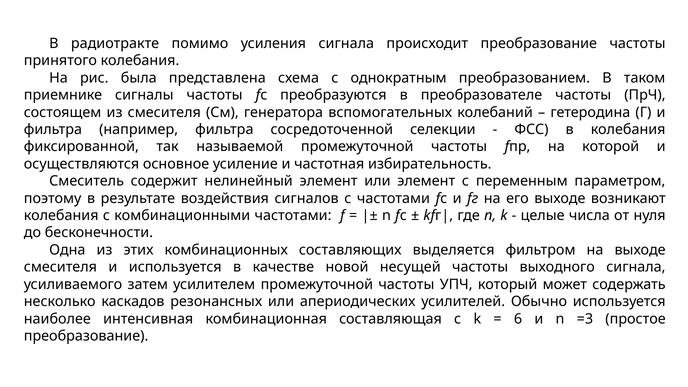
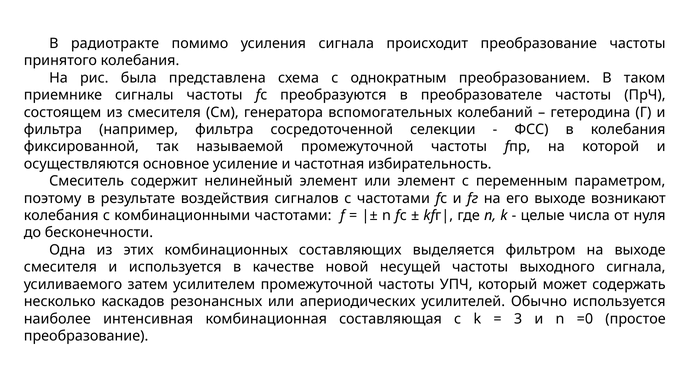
6: 6 -> 3 (518, 319)
=3: =3 -> =0 (585, 319)
